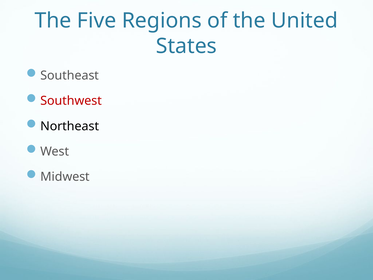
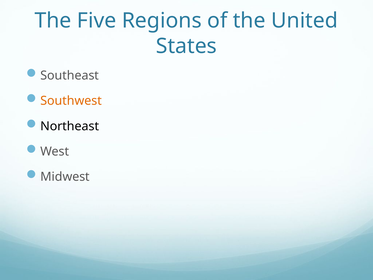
Southwest colour: red -> orange (71, 101)
